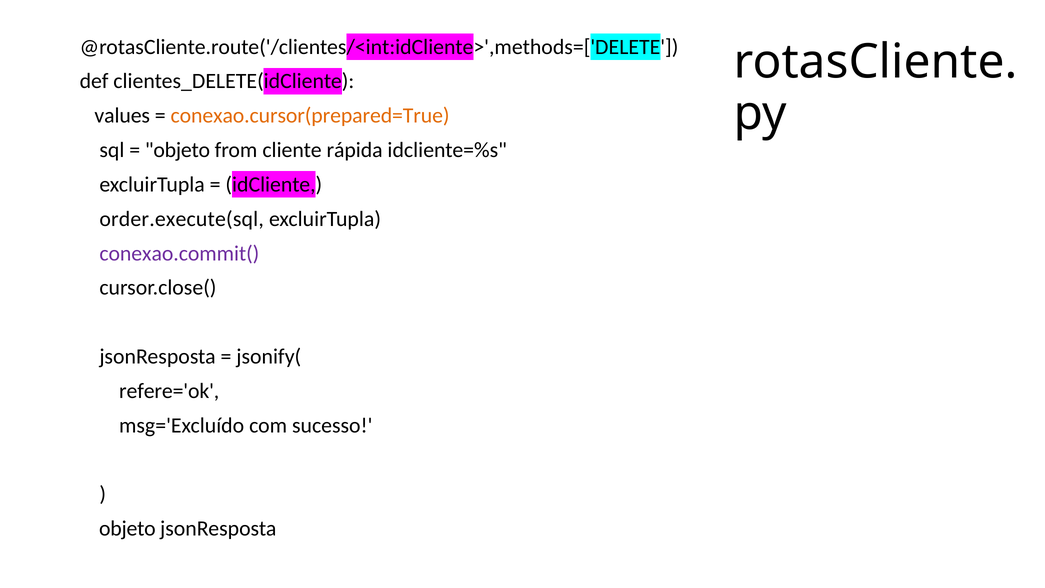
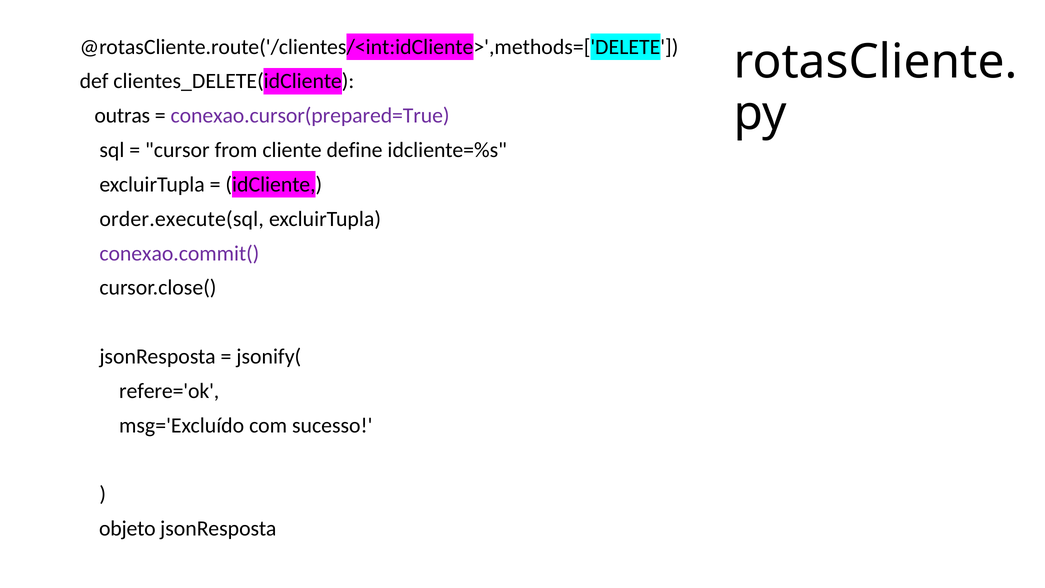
values: values -> outras (122, 116)
conexao.cursor(prepared=True colour: orange -> purple (310, 116)
objeto: objeto -> cursor (177, 150)
rápida: rápida -> define (355, 150)
